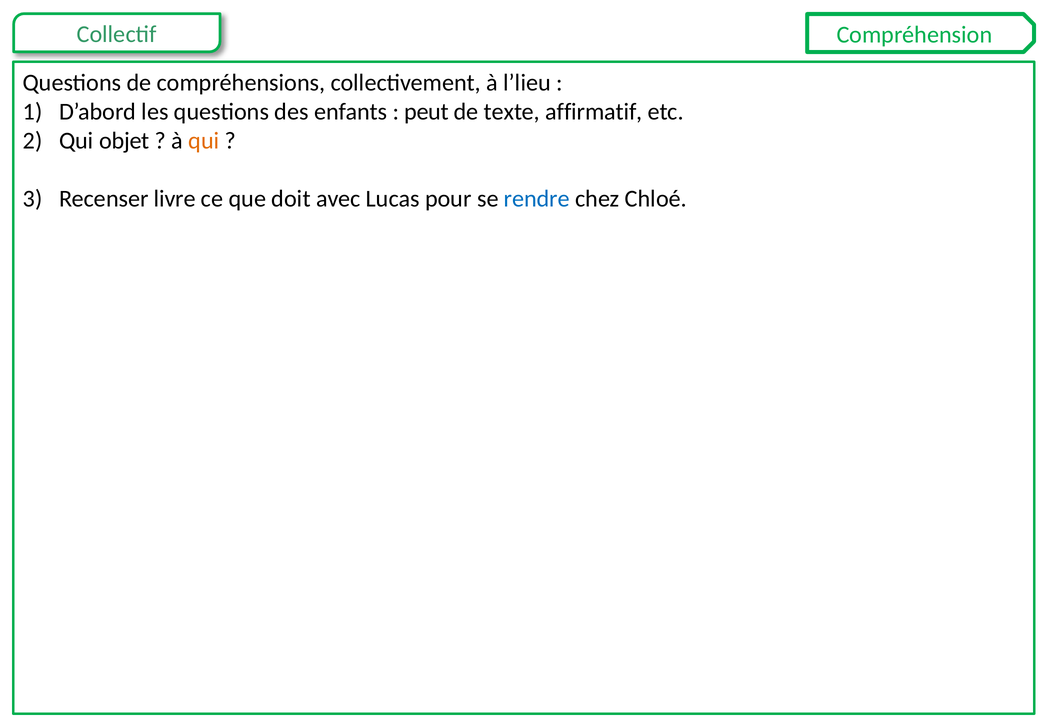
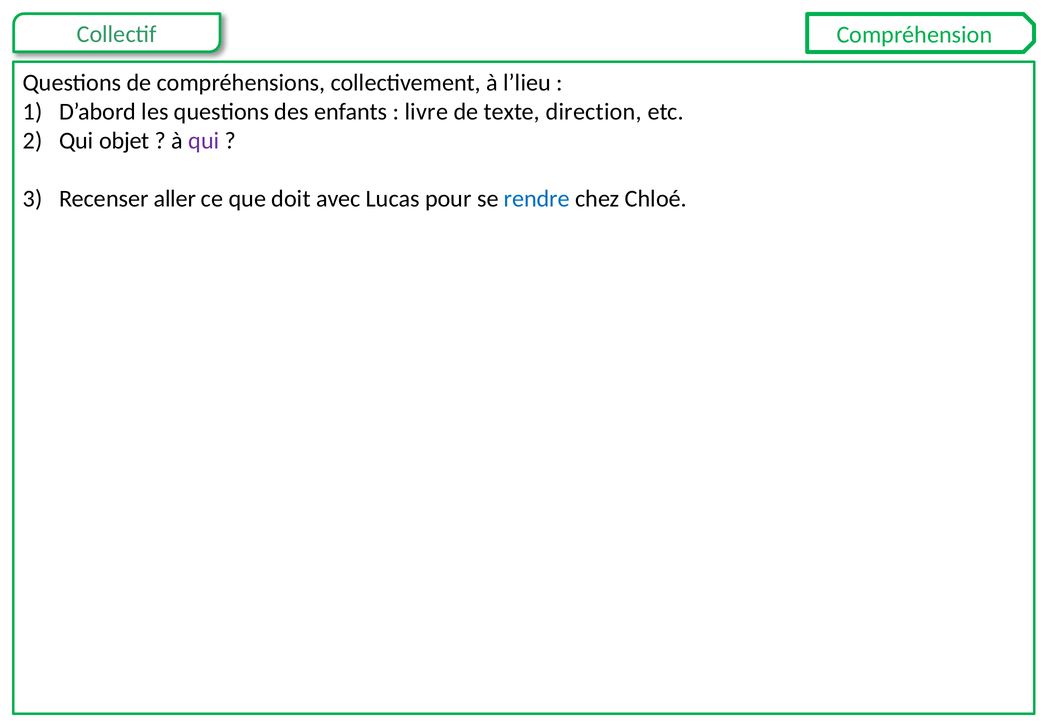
peut: peut -> livre (426, 112)
affirmatif: affirmatif -> direction (594, 112)
qui colour: orange -> purple (204, 141)
livre: livre -> aller (175, 199)
